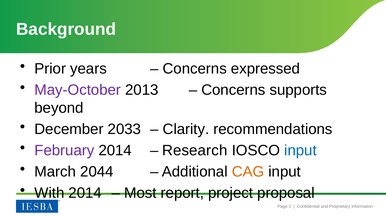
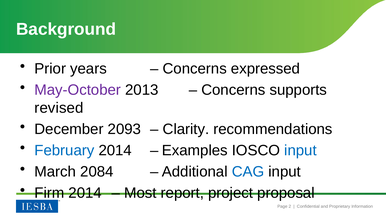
beyond: beyond -> revised (59, 108)
2033: 2033 -> 2093 (124, 129)
February colour: purple -> blue (64, 151)
Research: Research -> Examples (195, 151)
2044: 2044 -> 2084 (97, 172)
CAG colour: orange -> blue (248, 172)
With: With -> Firm (49, 193)
